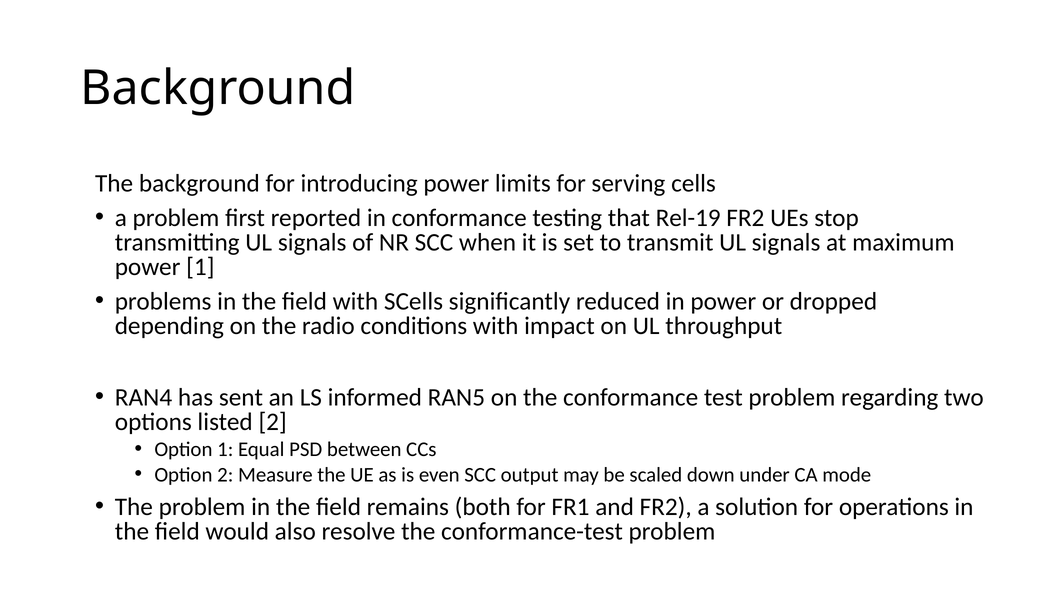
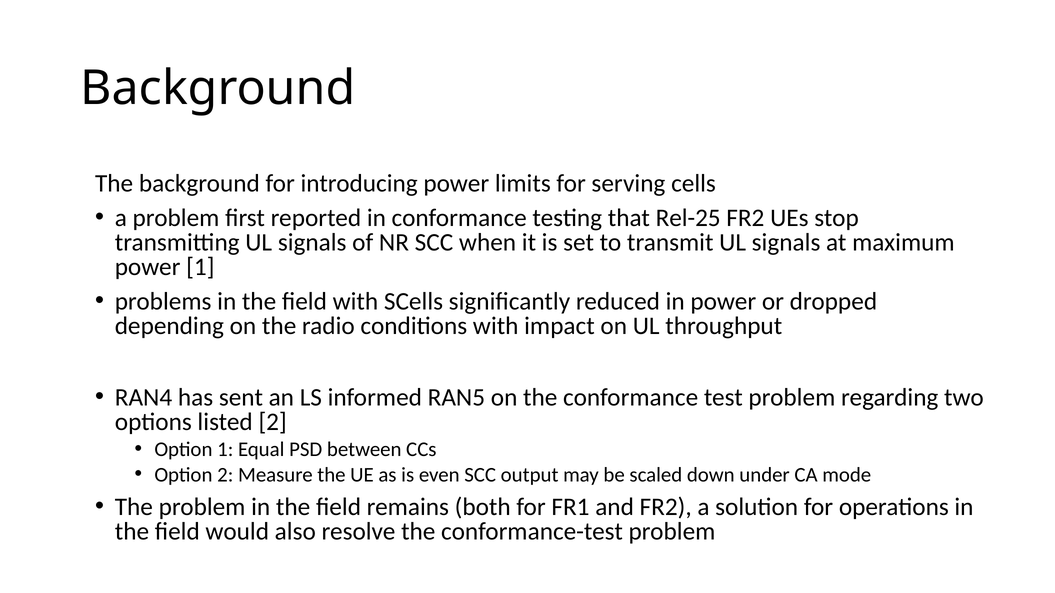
Rel-19: Rel-19 -> Rel-25 (688, 218)
